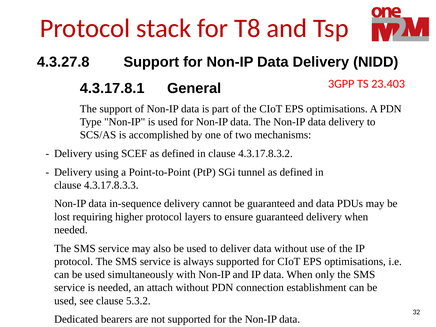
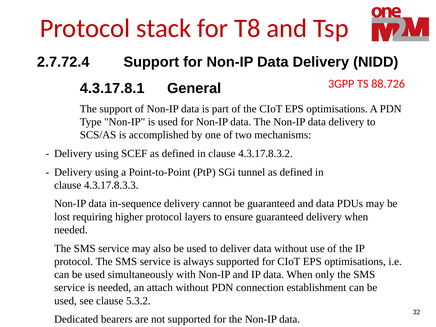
4.3.27.8: 4.3.27.8 -> 2.7.72.4 (63, 62)
23.403: 23.403 -> 88.726 (388, 84)
